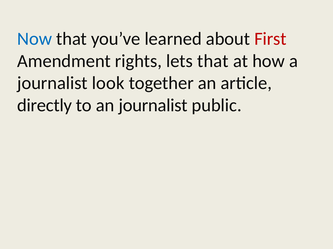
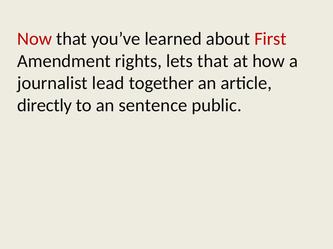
Now colour: blue -> red (35, 39)
look: look -> lead (108, 83)
an journalist: journalist -> sentence (153, 106)
